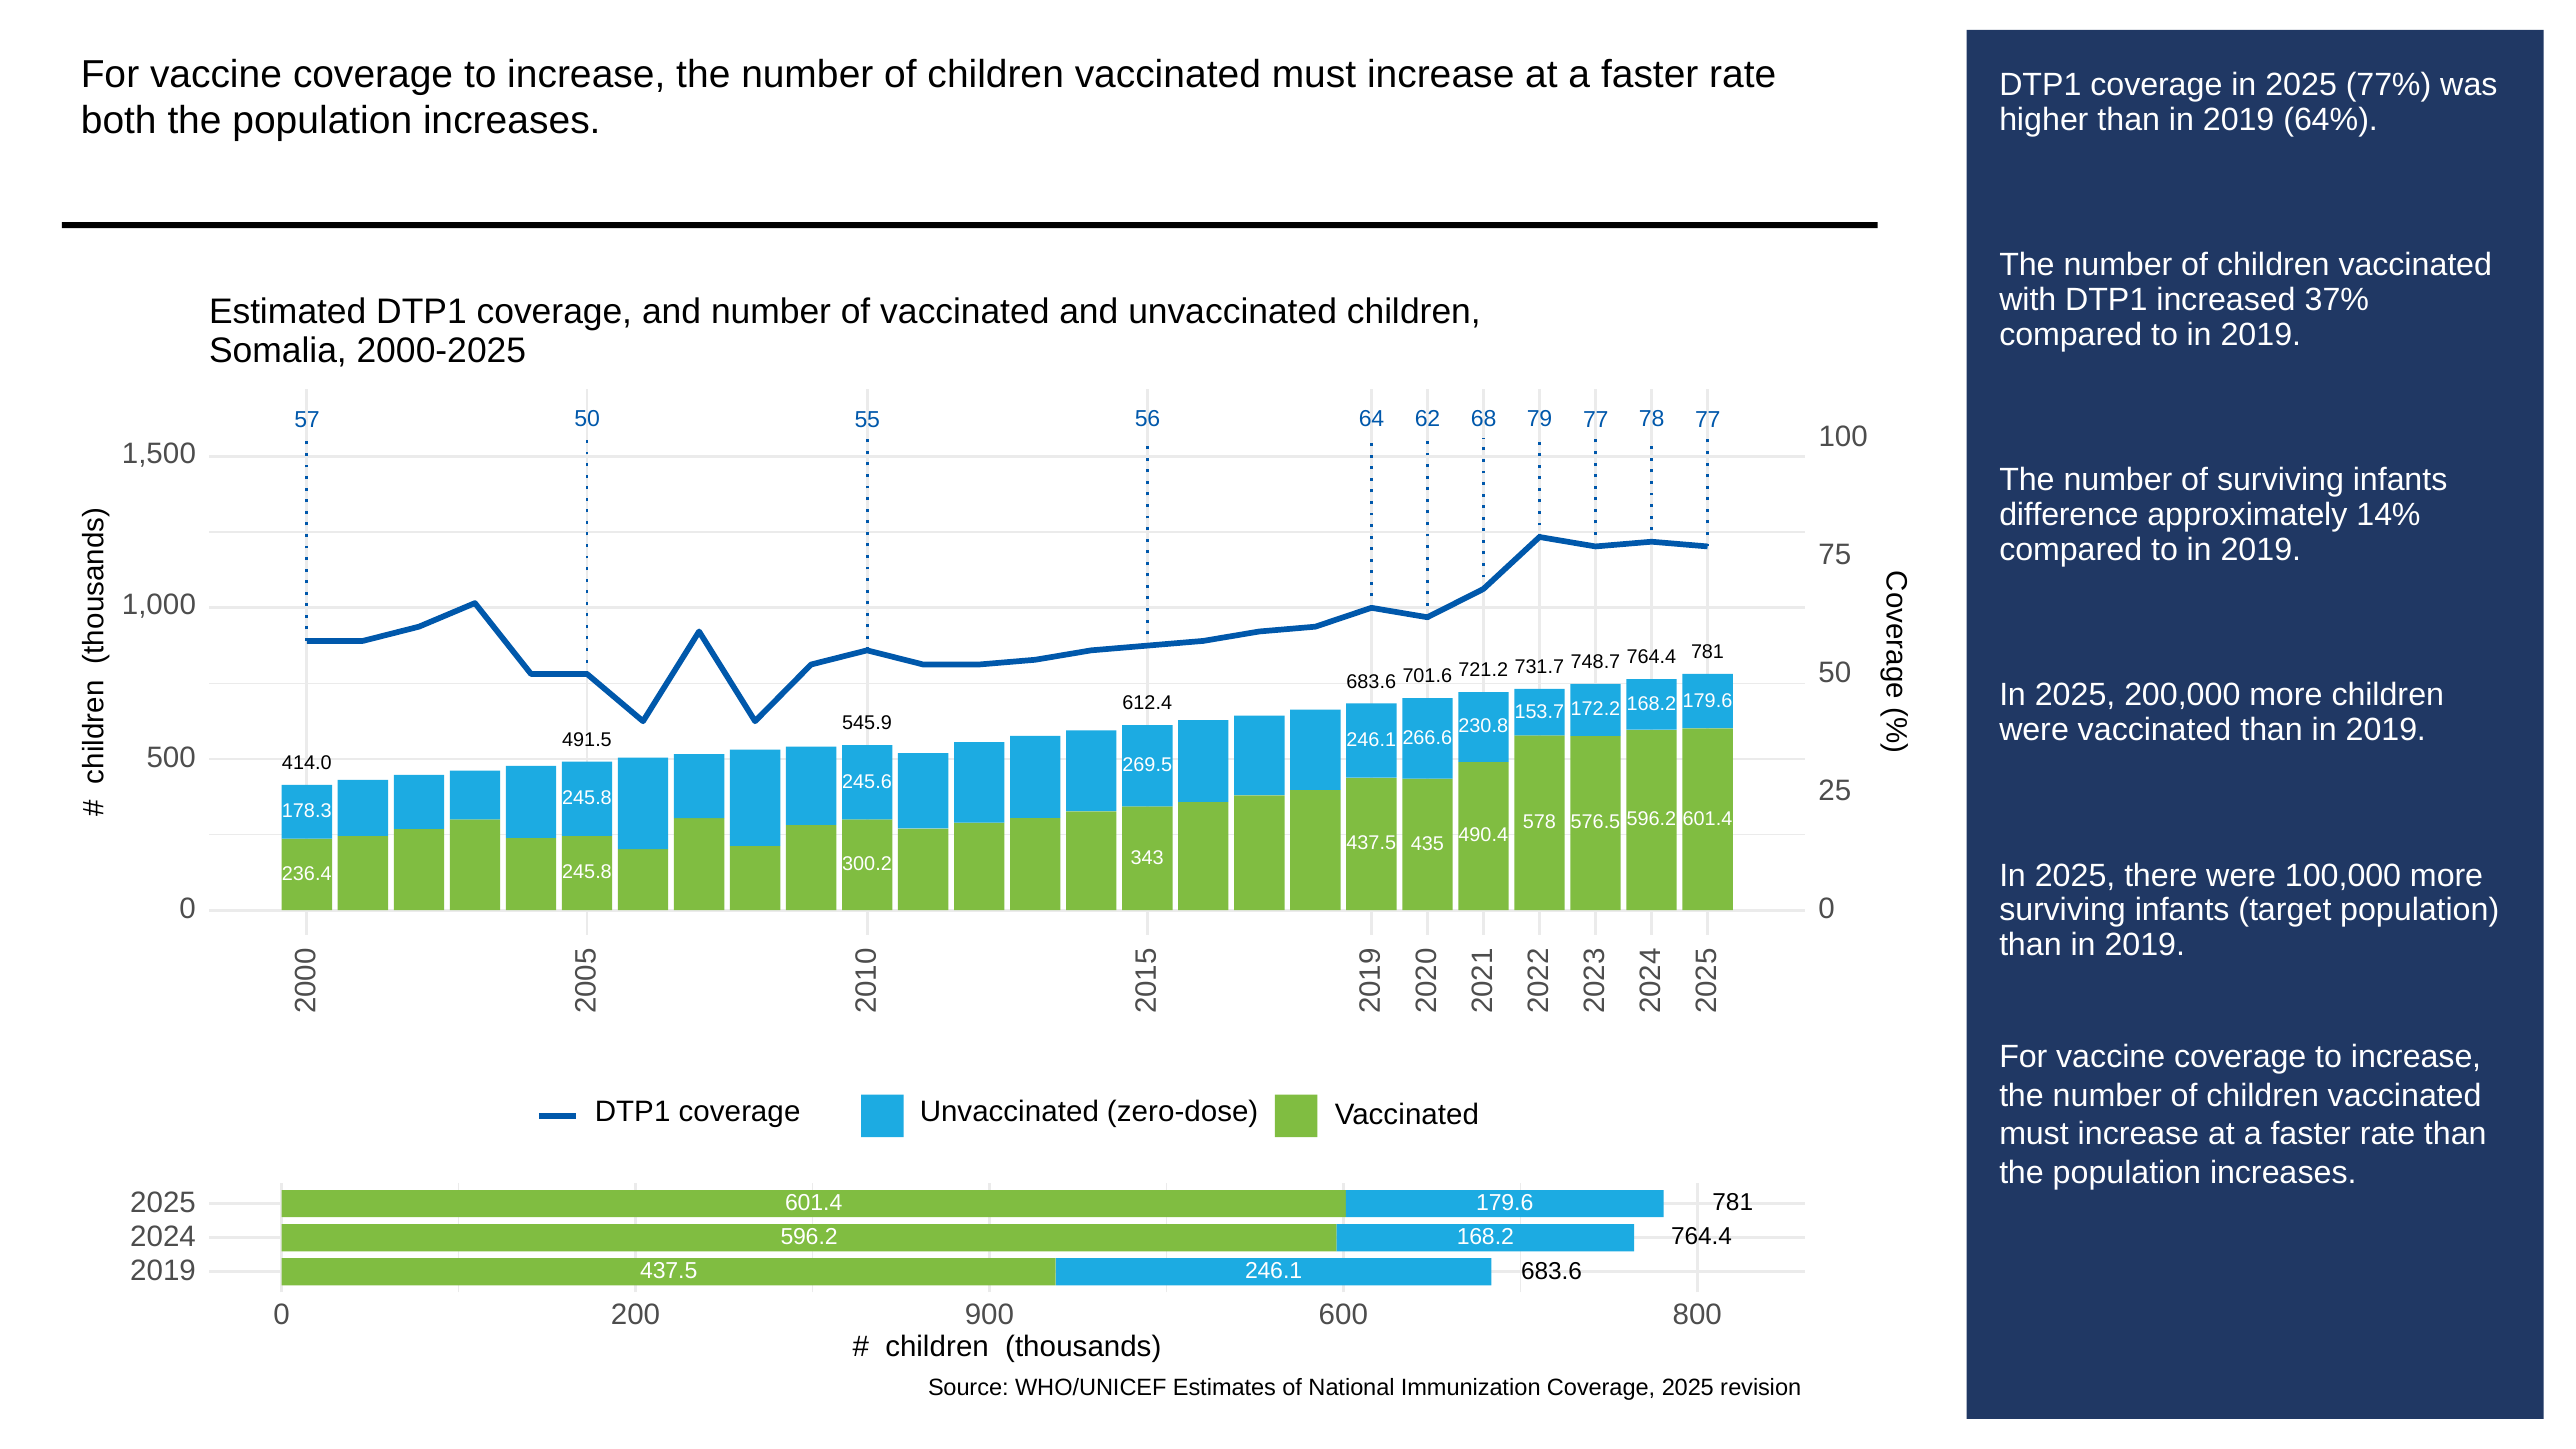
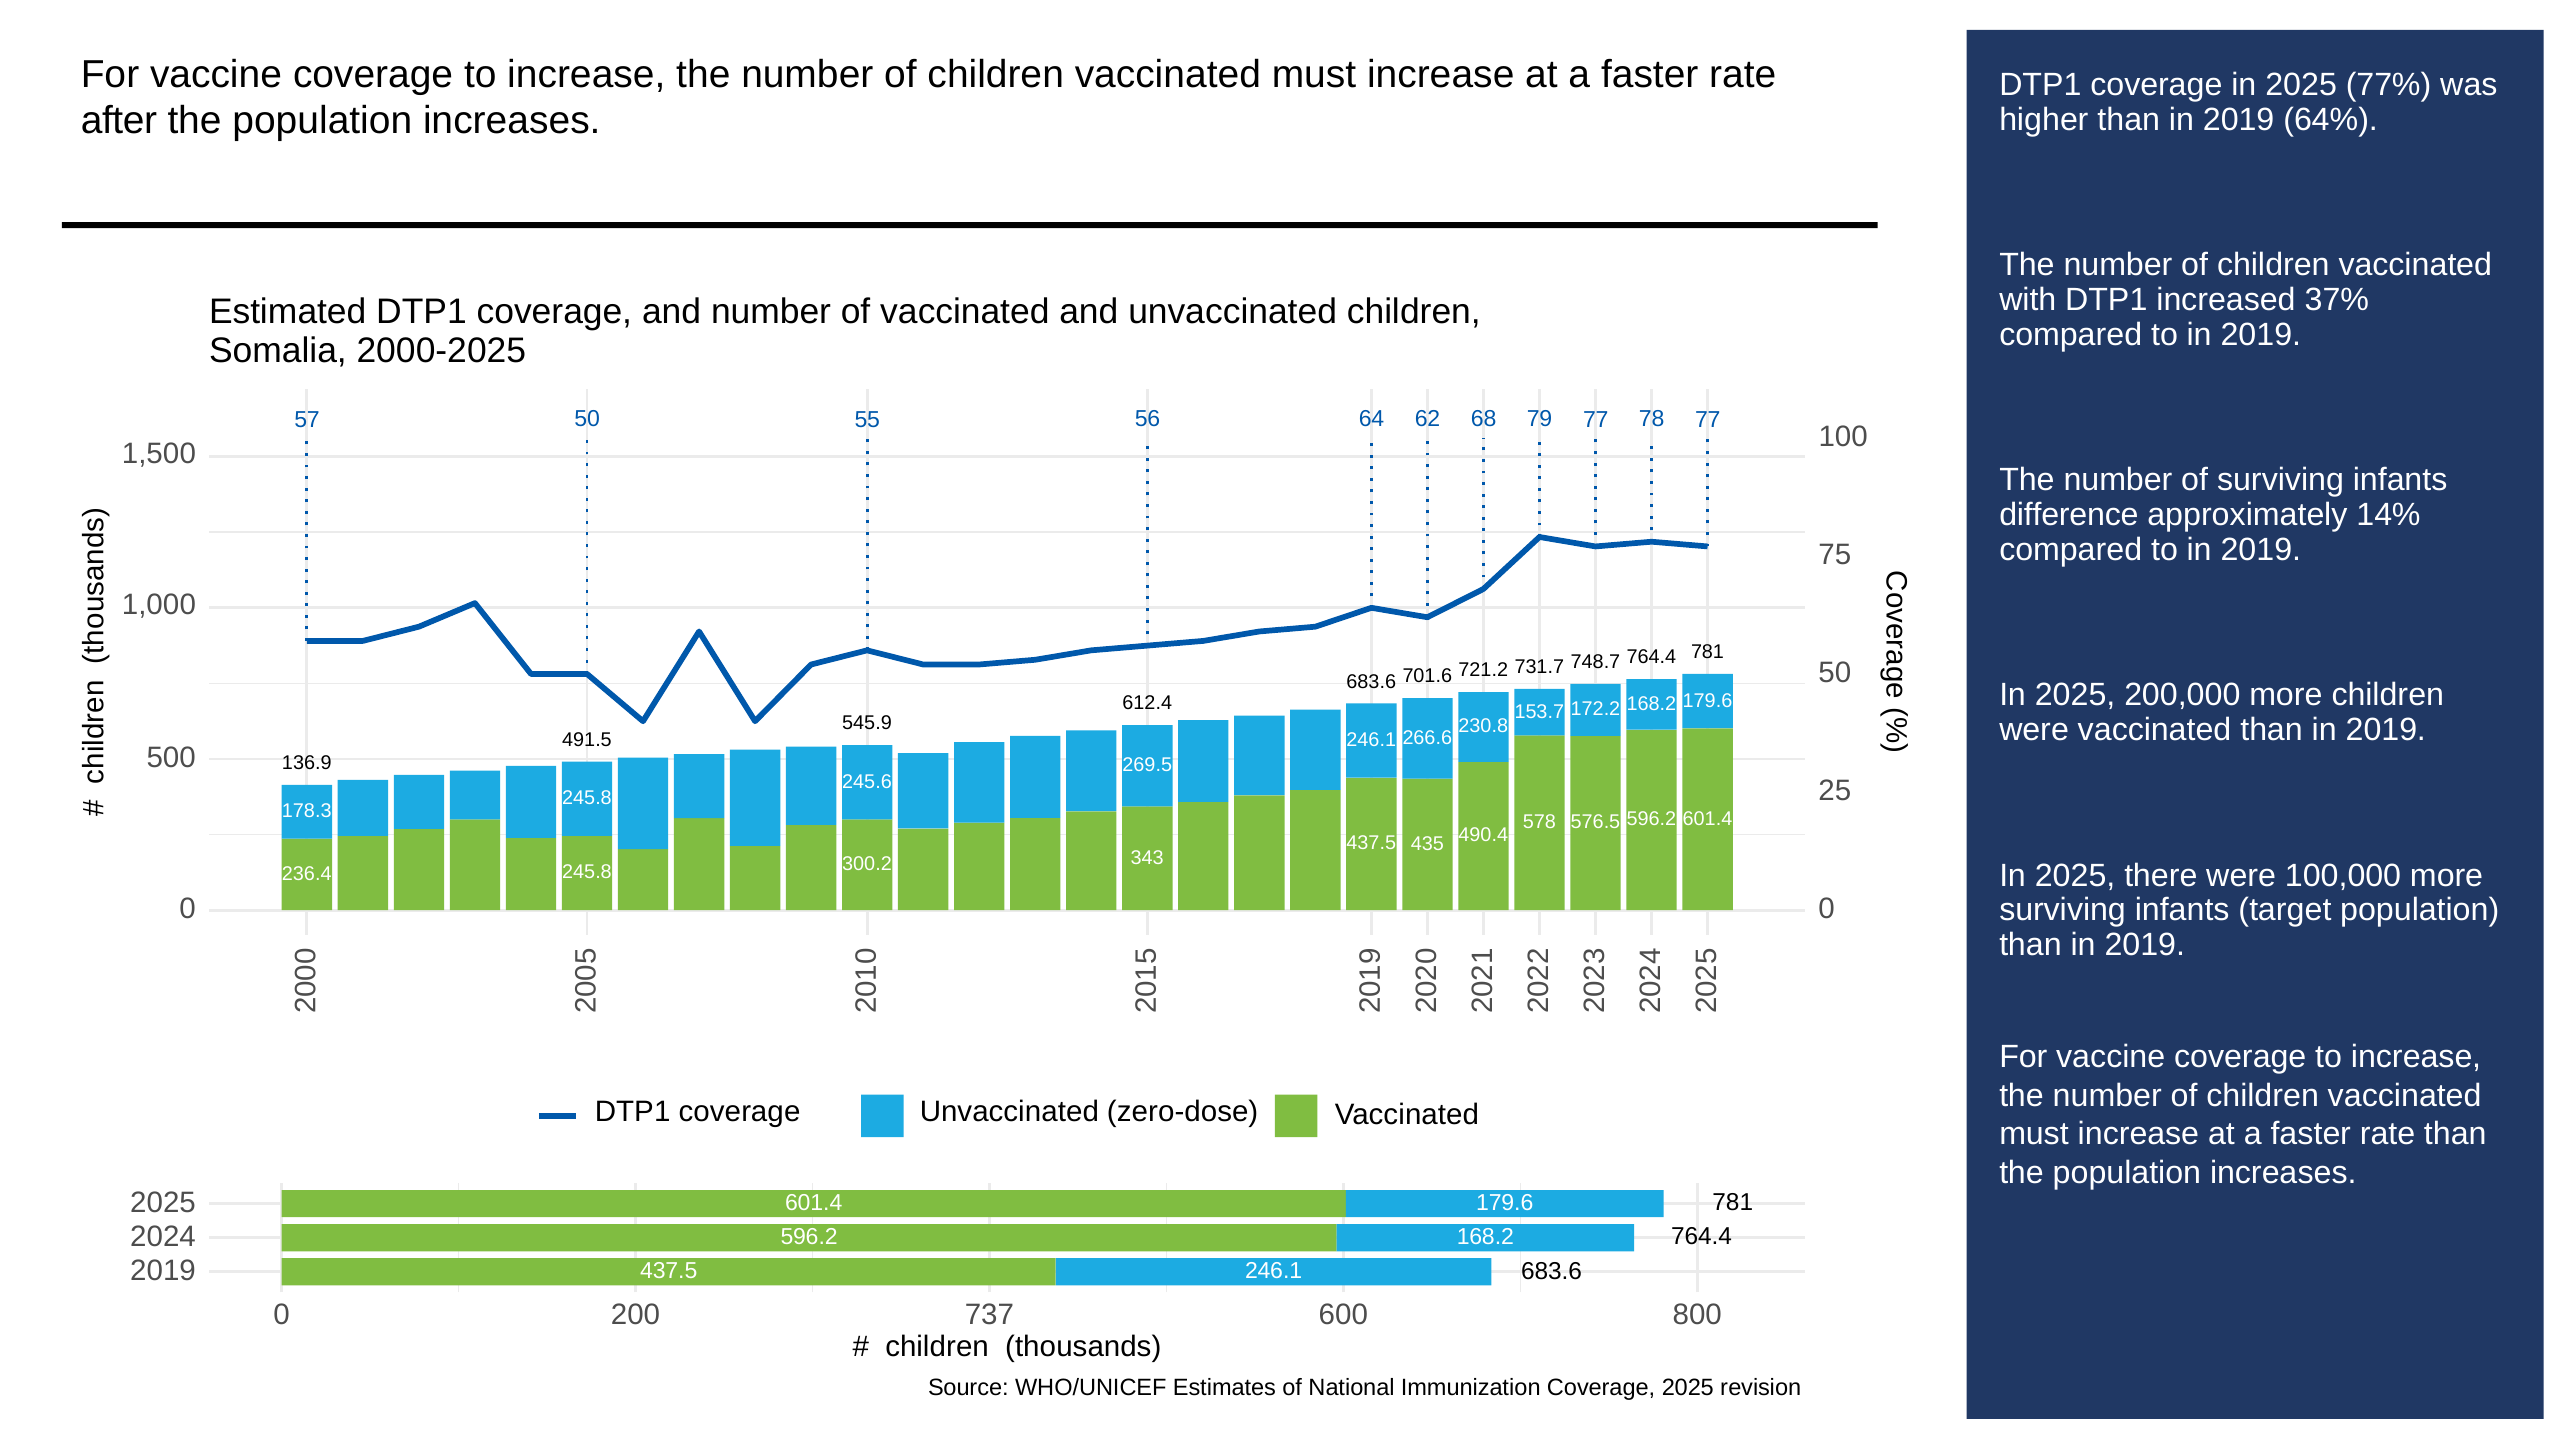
both: both -> after (119, 121)
414.0: 414.0 -> 136.9 (307, 763)
900: 900 -> 737 (989, 1315)
